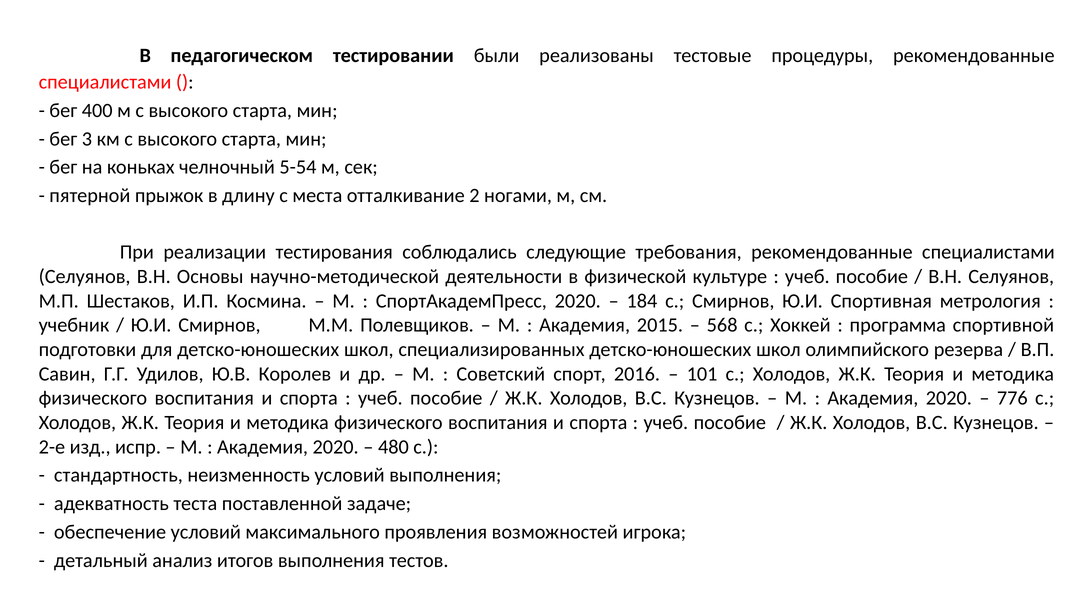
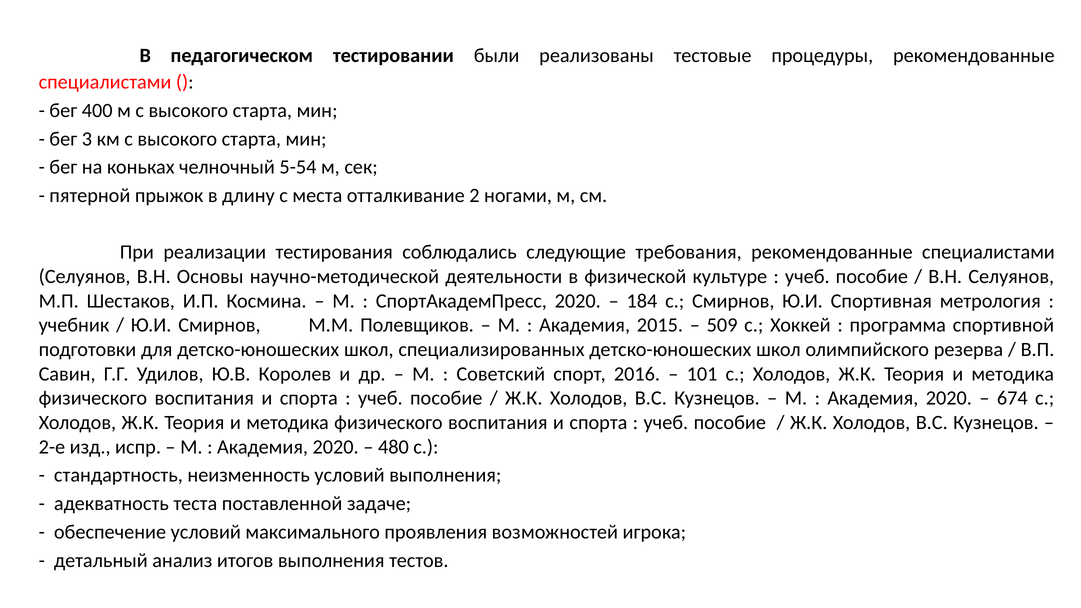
568: 568 -> 509 (722, 325)
776: 776 -> 674 (1012, 398)
